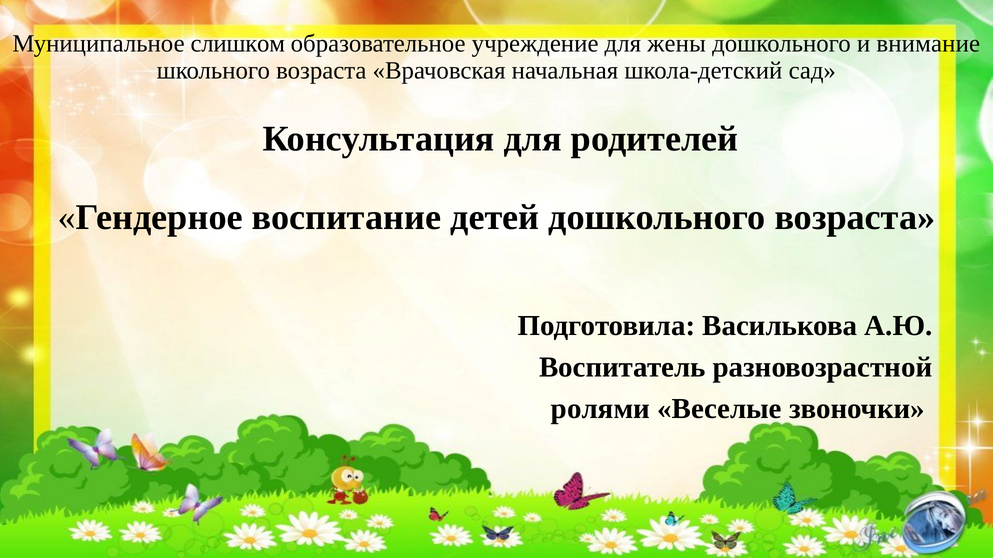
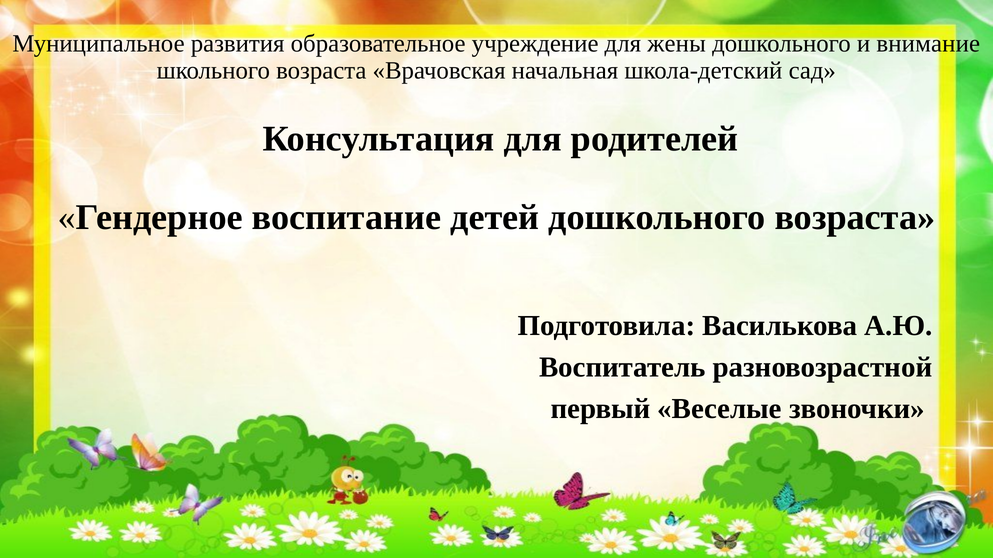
слишком: слишком -> развития (238, 44)
ролями: ролями -> первый (601, 409)
